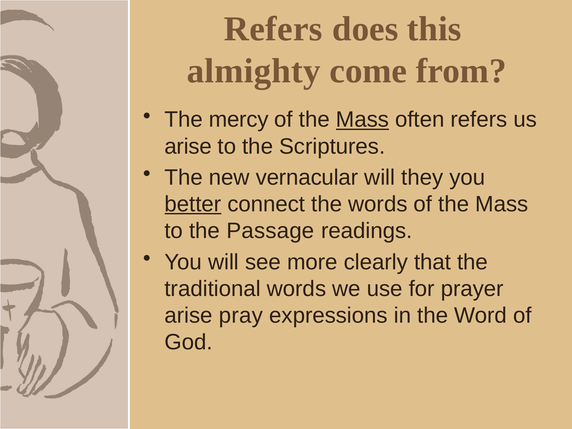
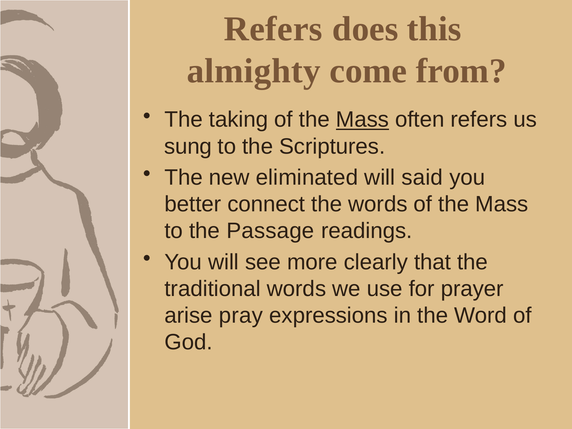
mercy: mercy -> taking (239, 120)
arise: arise -> sung (188, 146)
vernacular: vernacular -> eliminated (307, 178)
they: they -> said (422, 178)
better underline: present -> none (193, 204)
